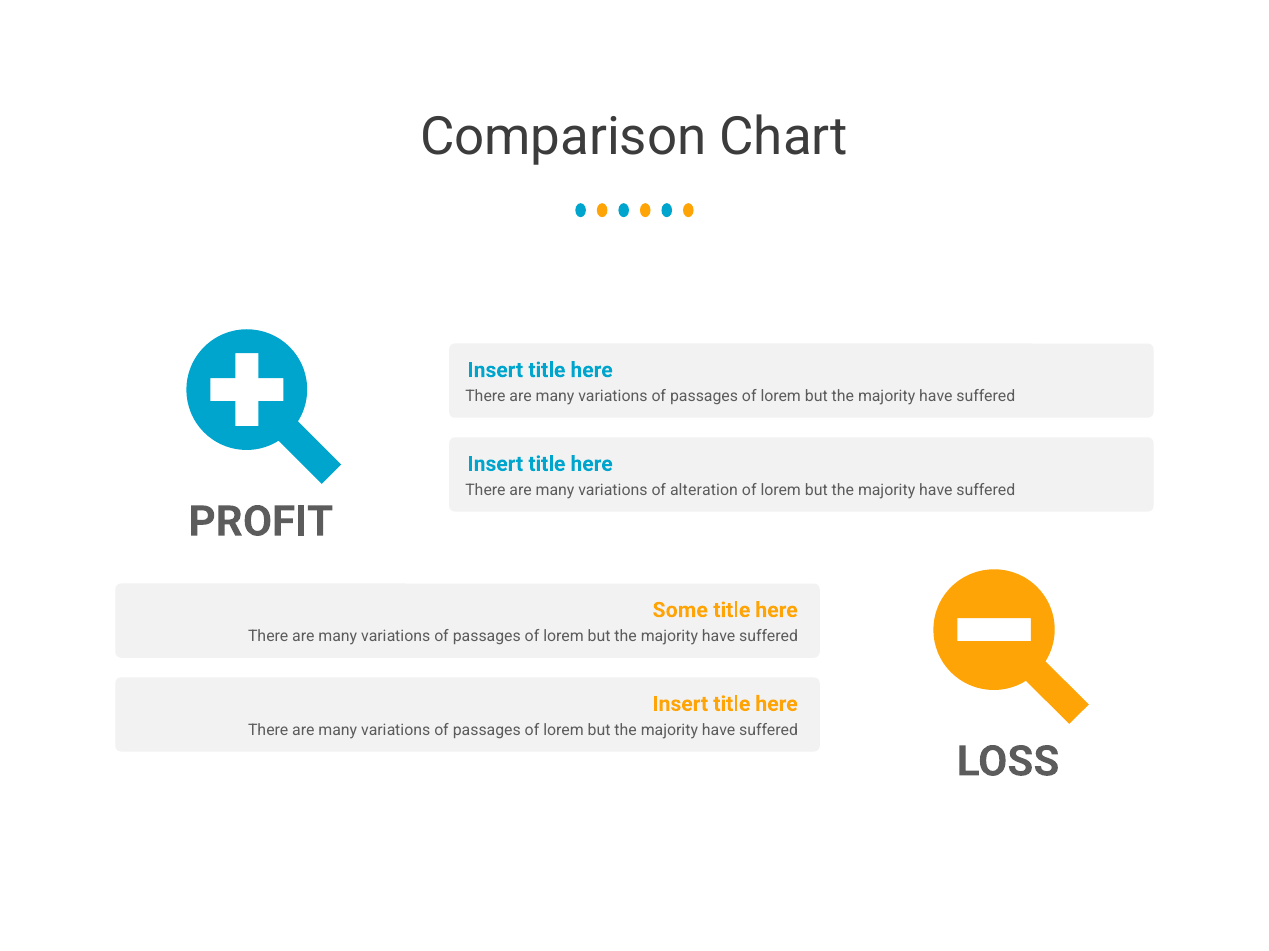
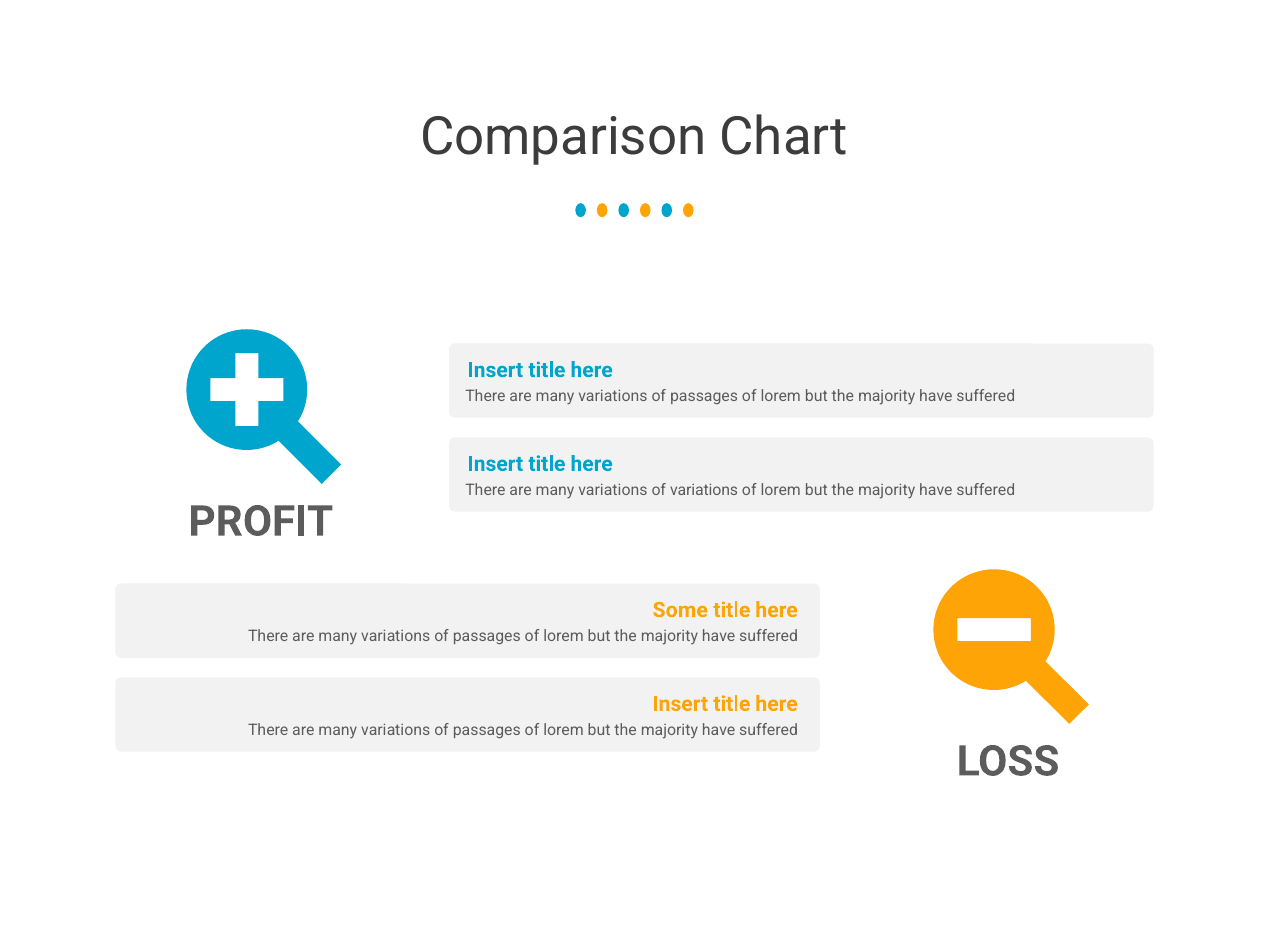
of alteration: alteration -> variations (704, 491)
